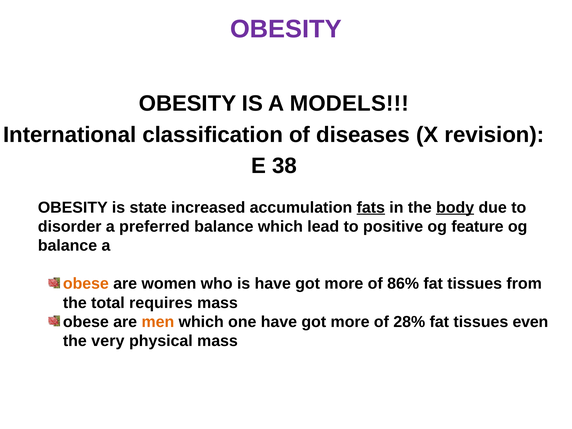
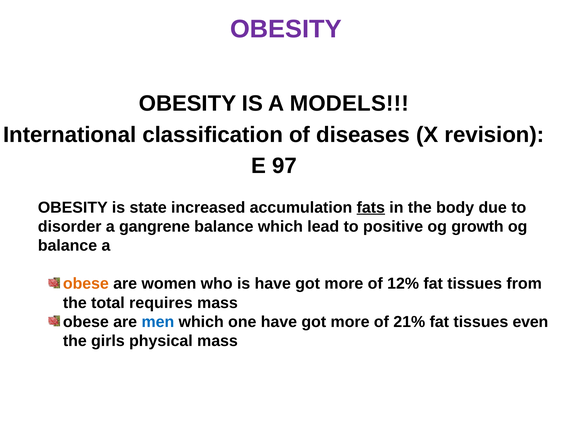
38: 38 -> 97 (285, 166)
body underline: present -> none (455, 207)
preferred: preferred -> gangrene (155, 227)
feature: feature -> growth (477, 227)
86%: 86% -> 12% (403, 284)
men colour: orange -> blue (158, 322)
28%: 28% -> 21% (409, 322)
very: very -> girls (108, 341)
